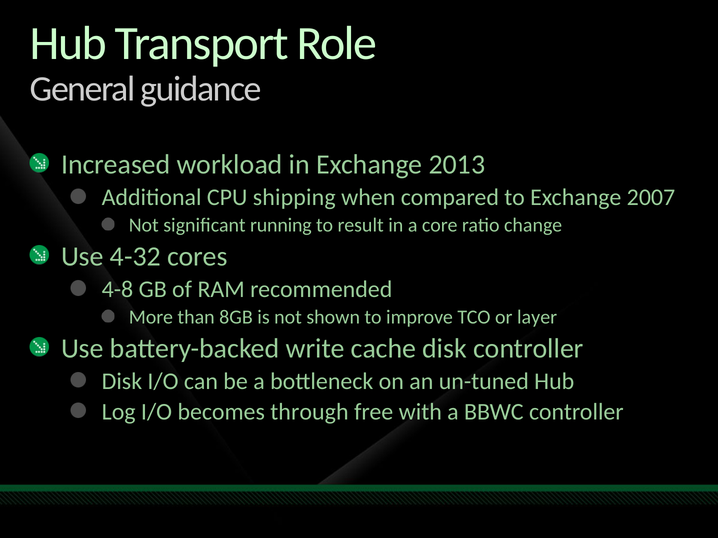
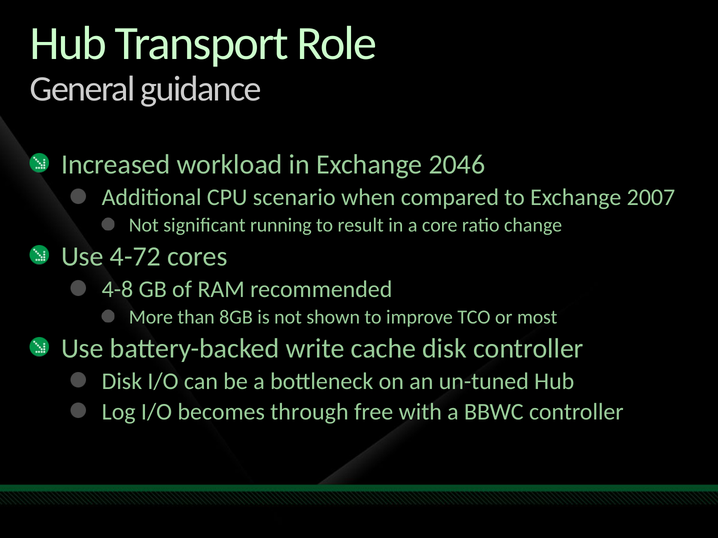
2013: 2013 -> 2046 (457, 165)
shipping: shipping -> scenario (294, 198)
4-32: 4-32 -> 4-72 (135, 257)
layer: layer -> most (537, 317)
